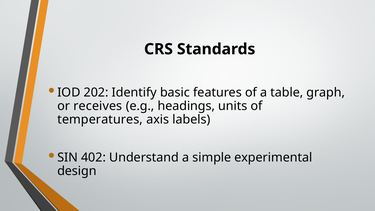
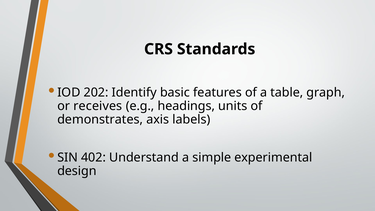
temperatures: temperatures -> demonstrates (100, 120)
